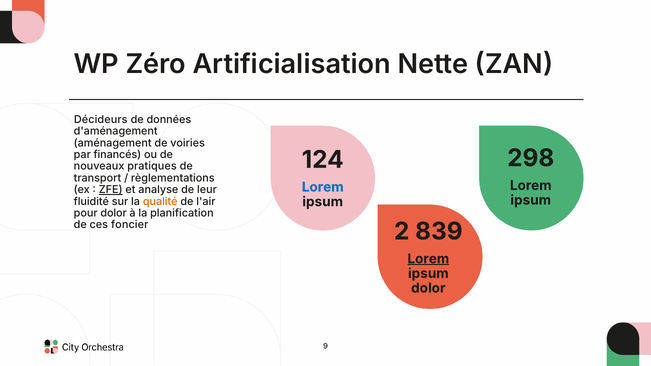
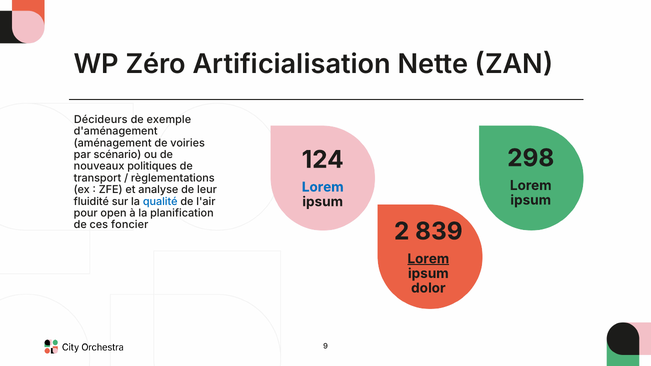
données: données -> exemple (169, 120)
financés: financés -> scénario (117, 155)
pratiques: pratiques -> politiques (152, 166)
ZFE underline: present -> none (111, 190)
qualité colour: orange -> blue (160, 202)
pour dolor: dolor -> open (114, 213)
